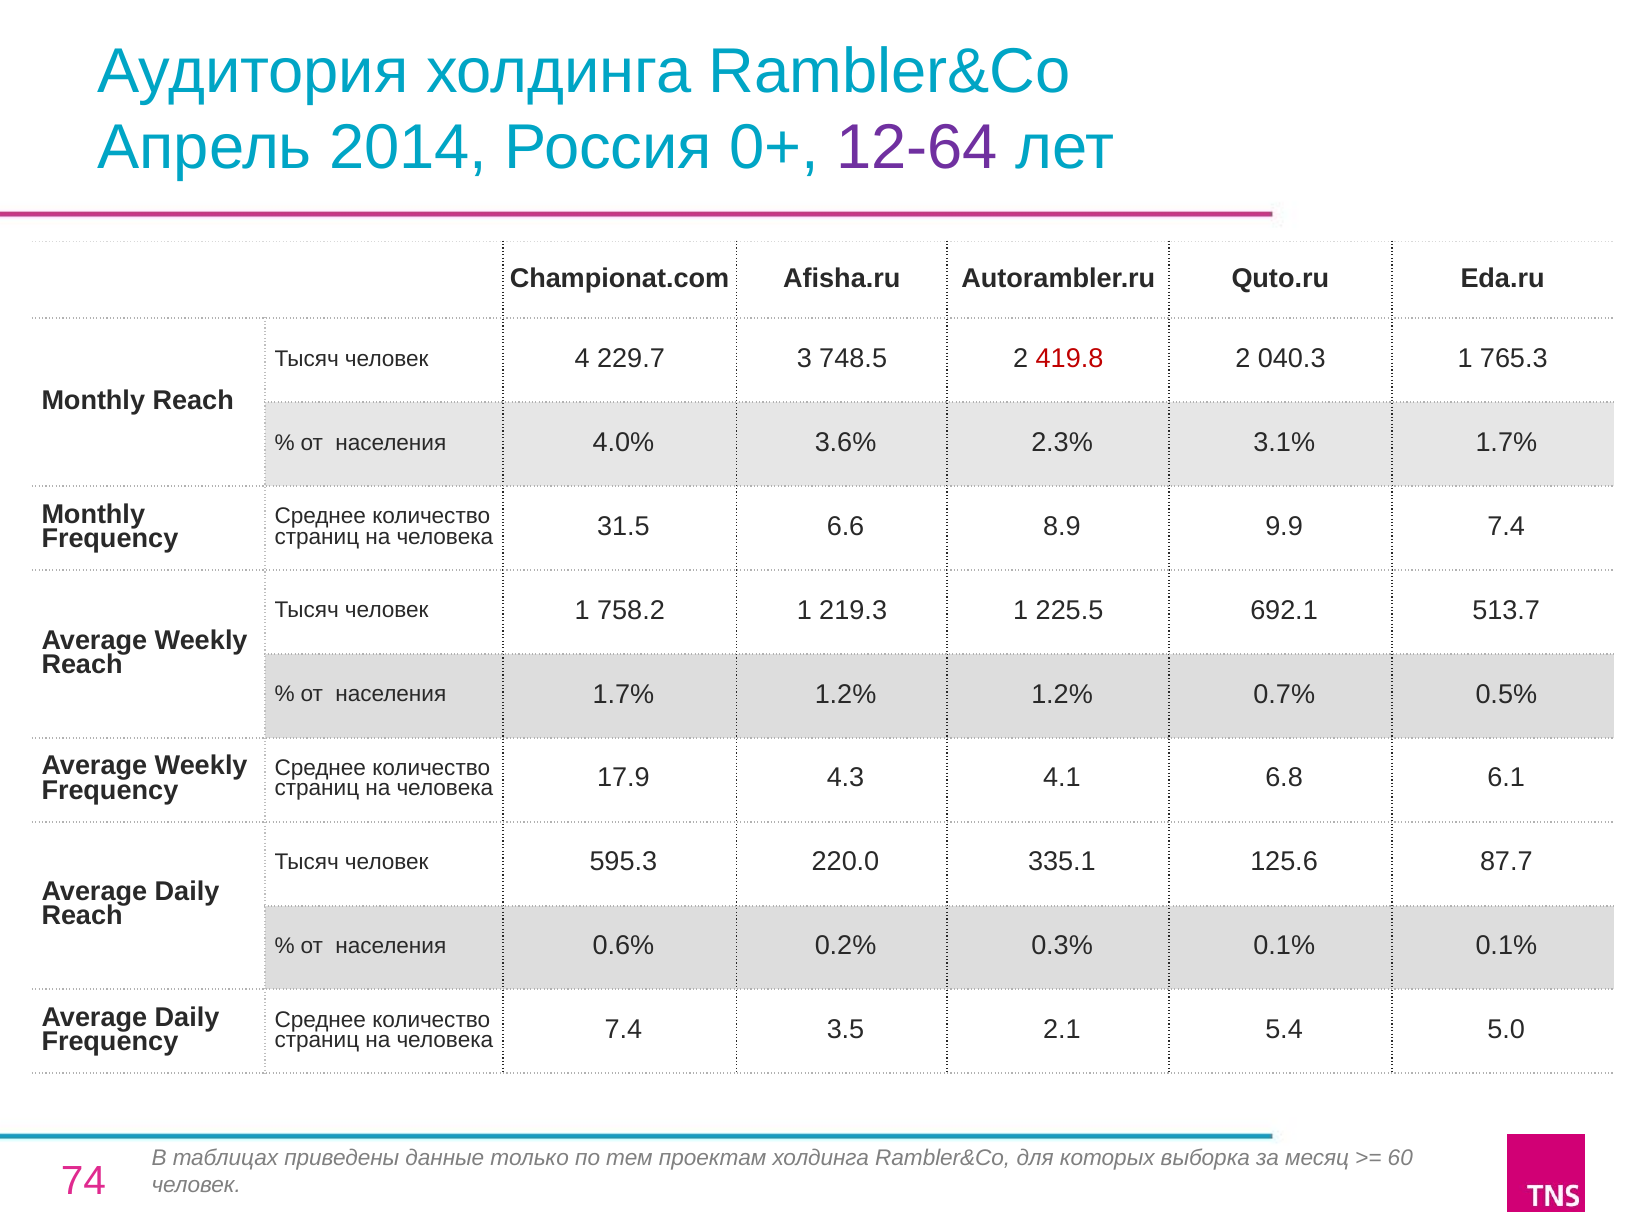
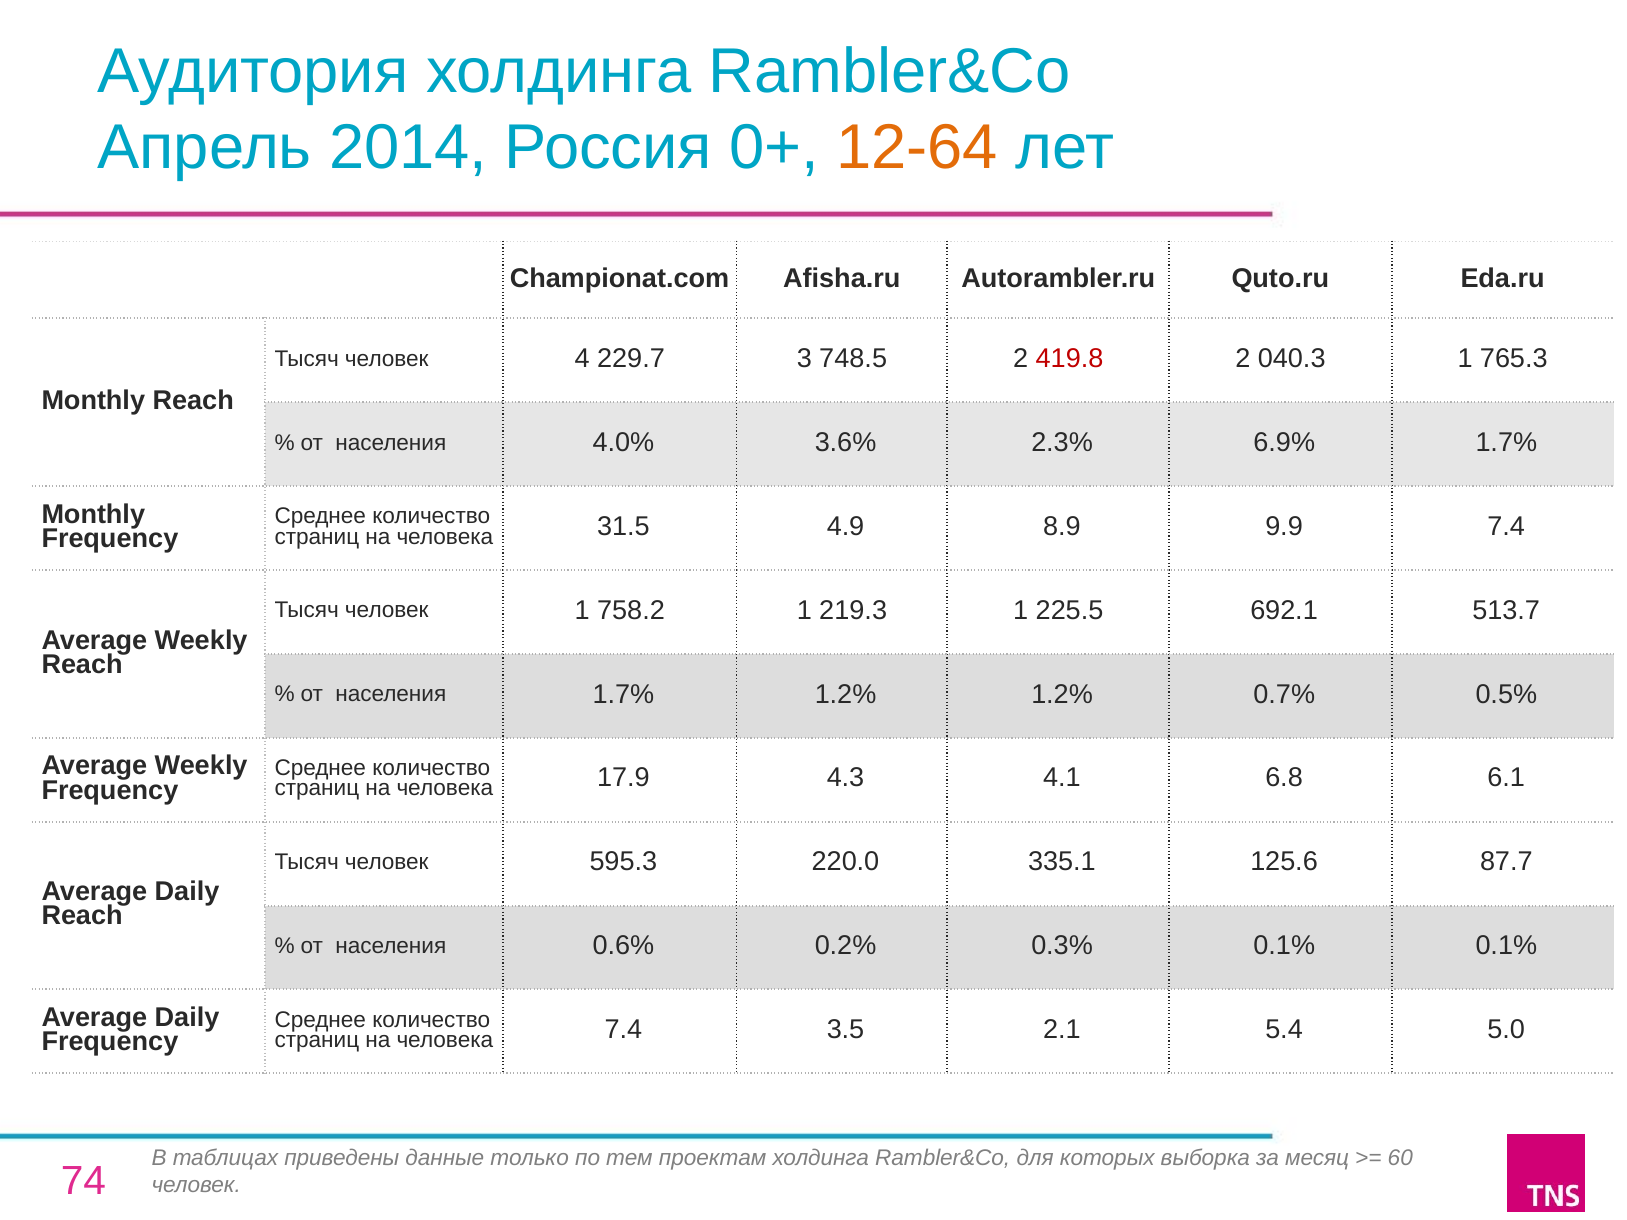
12-64 colour: purple -> orange (917, 148)
3.1%: 3.1% -> 6.9% (1284, 443)
6.6: 6.6 -> 4.9 (846, 526)
